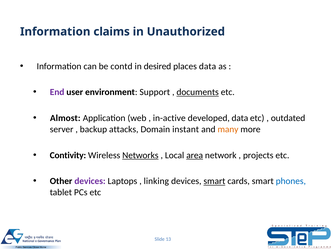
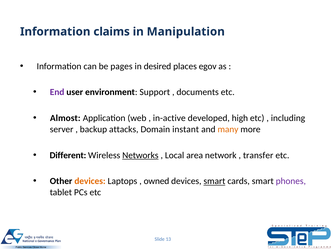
Unauthorized: Unauthorized -> Manipulation (186, 32)
contd: contd -> pages (121, 66)
places data: data -> egov (208, 66)
documents underline: present -> none (198, 92)
developed data: data -> high (240, 118)
outdated: outdated -> including (288, 118)
Contivity: Contivity -> Different (68, 156)
area underline: present -> none (195, 156)
projects: projects -> transfer (258, 156)
devices colour: purple -> orange (90, 182)
linking: linking -> owned (156, 182)
phones colour: blue -> purple (291, 182)
